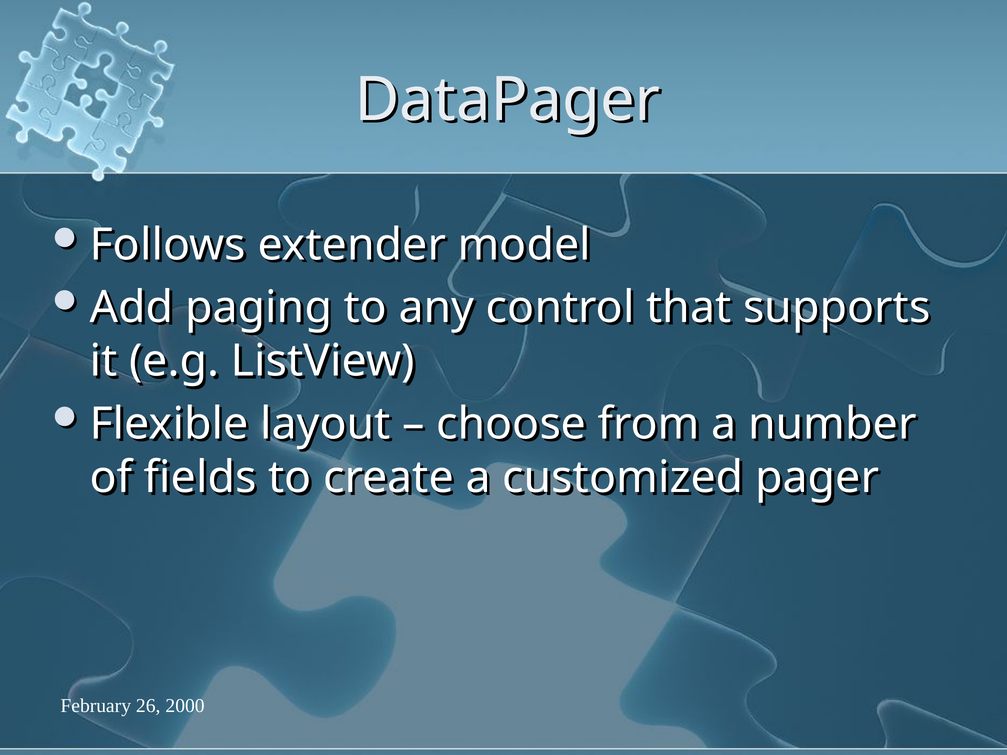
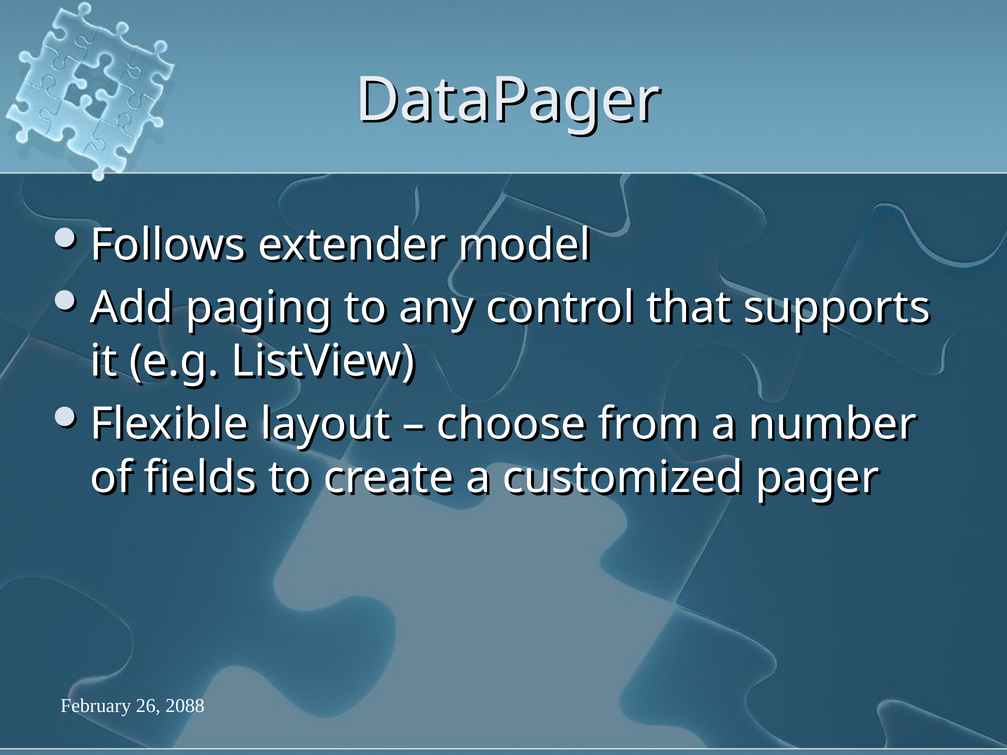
2000: 2000 -> 2088 (185, 706)
